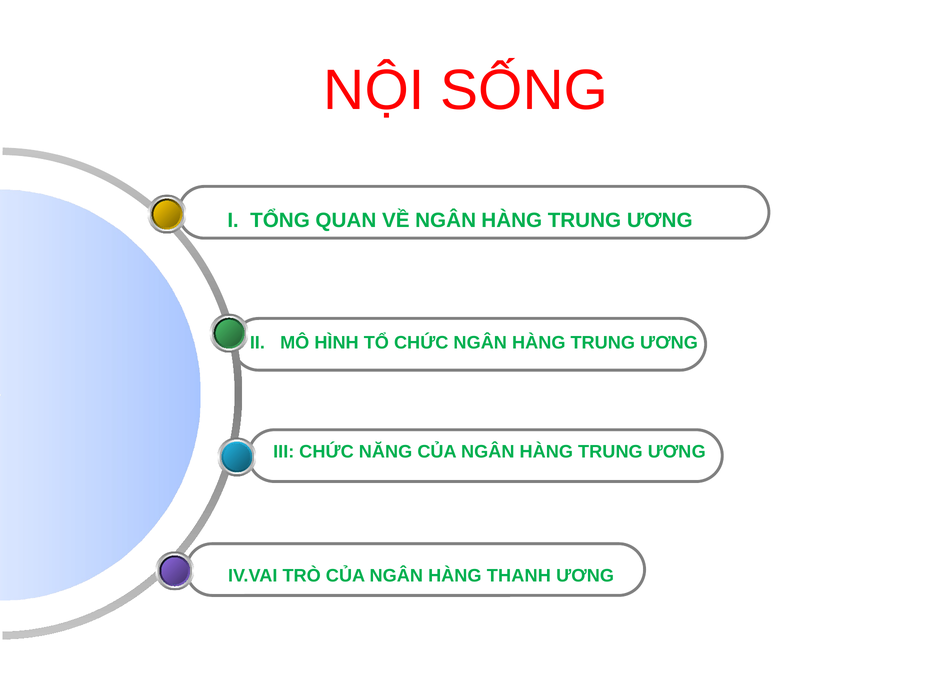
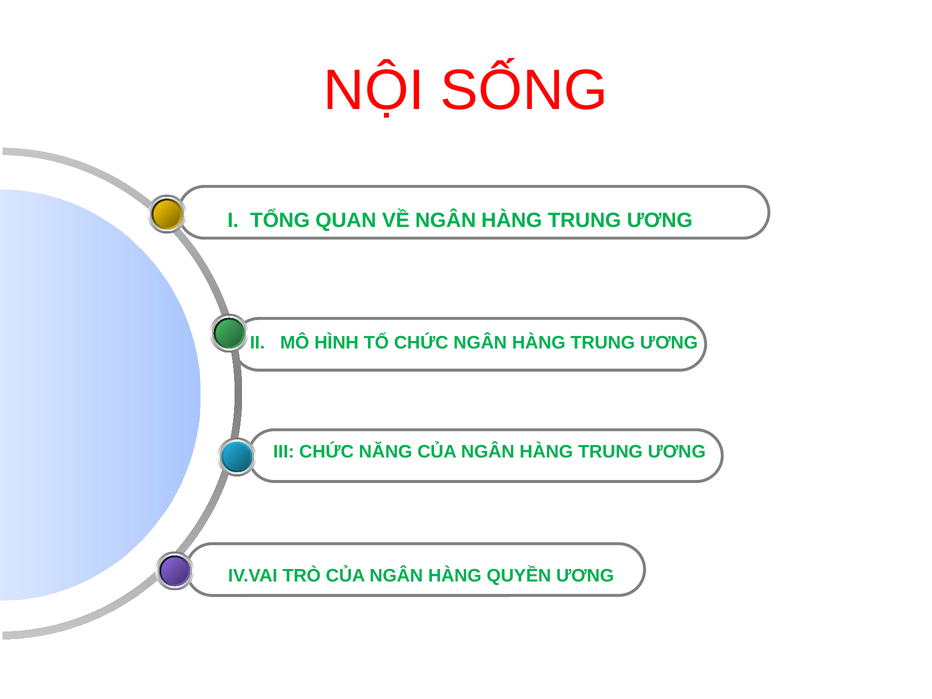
THANH: THANH -> QUYỀN (519, 576)
